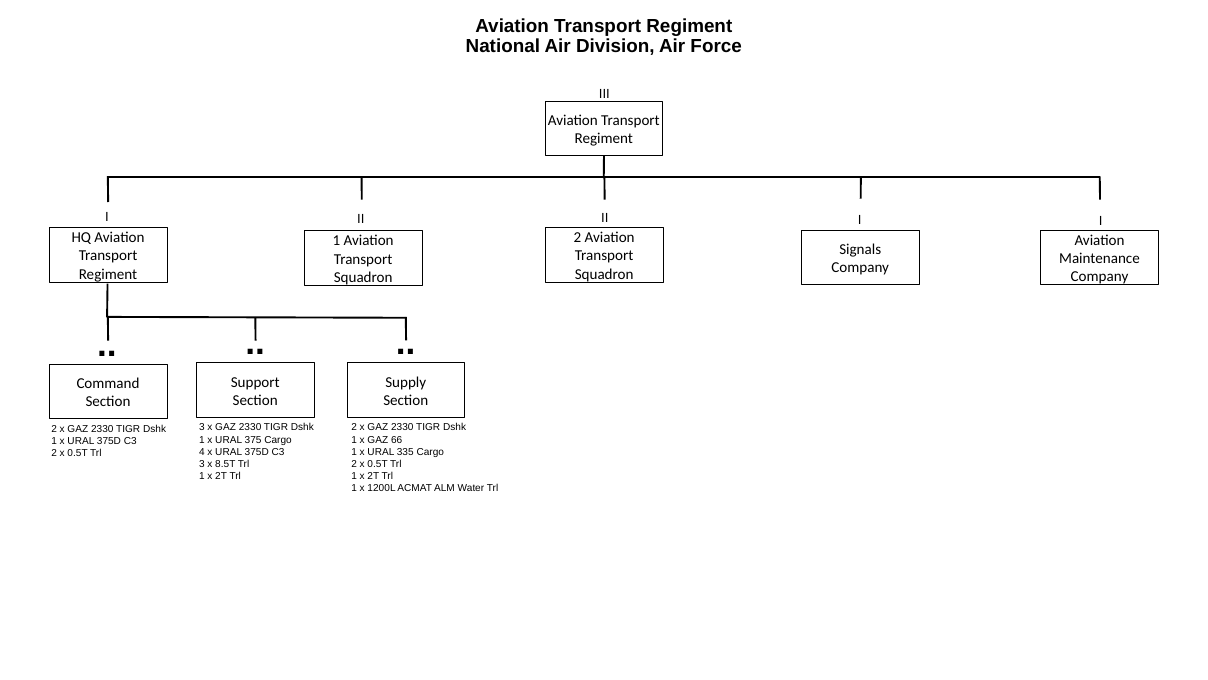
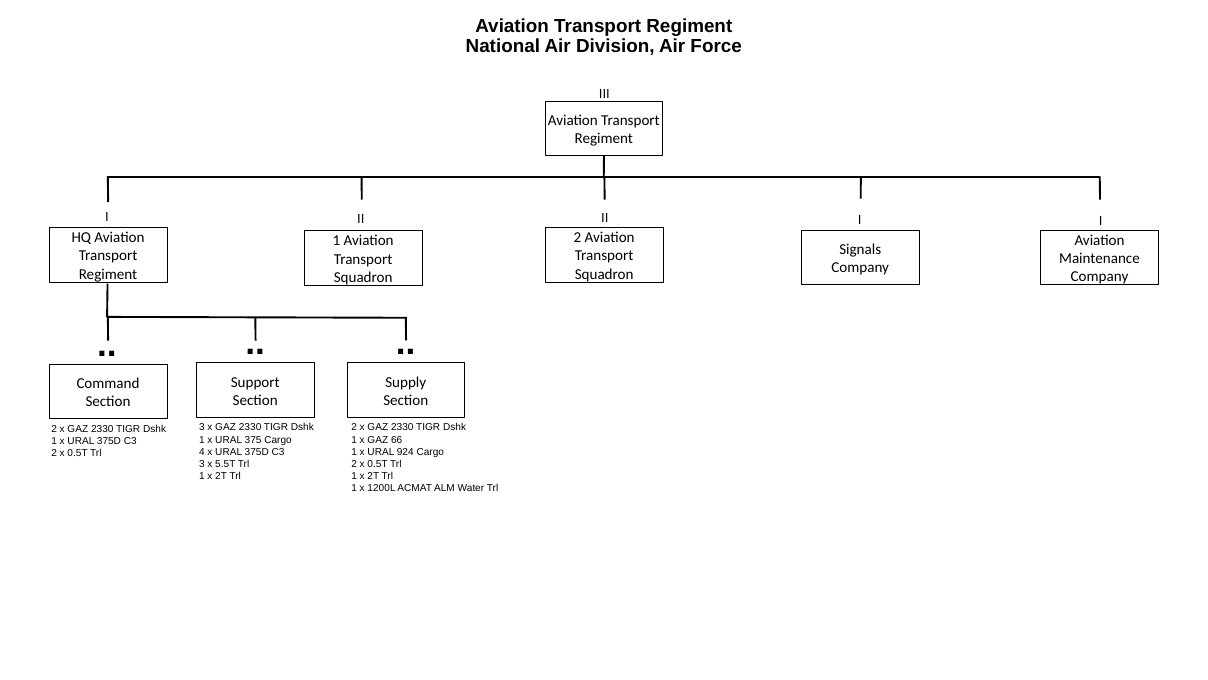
335: 335 -> 924 (405, 451)
8.5T: 8.5T -> 5.5T (225, 463)
